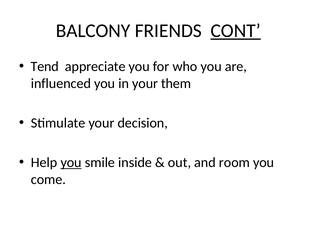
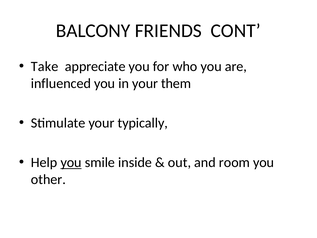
CONT underline: present -> none (236, 31)
Tend: Tend -> Take (45, 67)
decision: decision -> typically (143, 123)
come: come -> other (48, 179)
